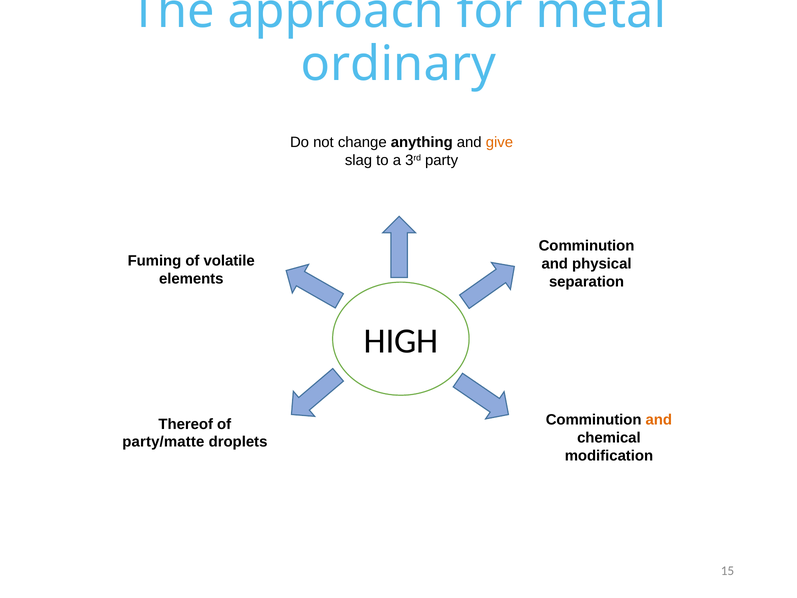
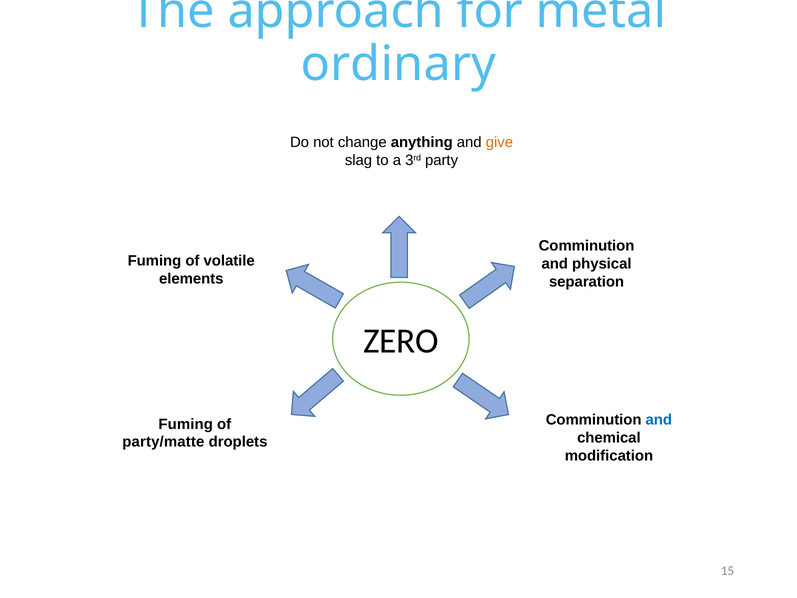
HIGH: HIGH -> ZERO (401, 341)
and colour: orange -> blue (659, 420)
Thereof: Thereof -> Fuming (186, 424)
